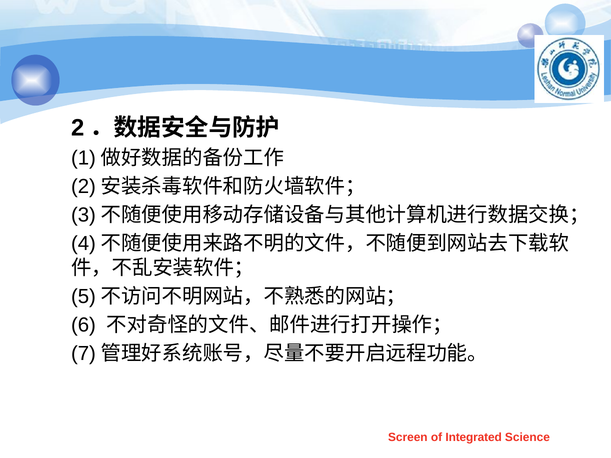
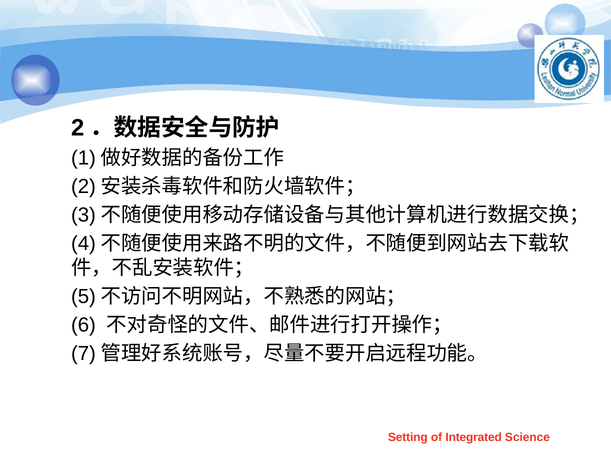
Screen: Screen -> Setting (408, 437)
